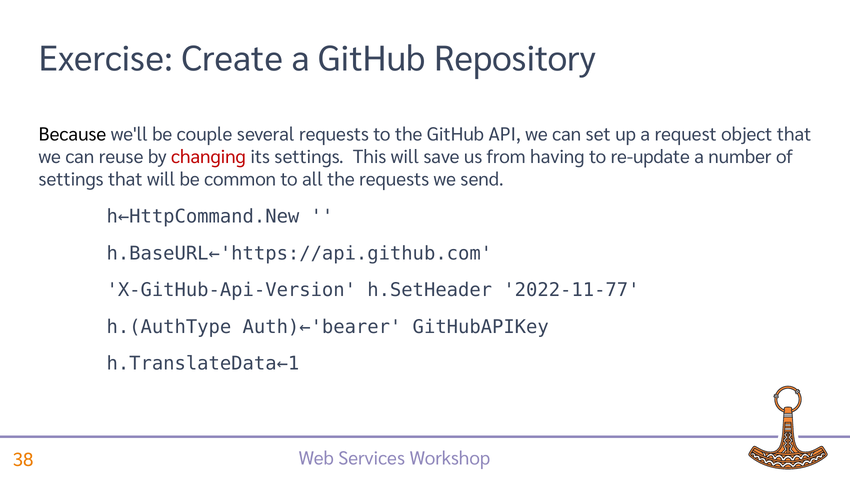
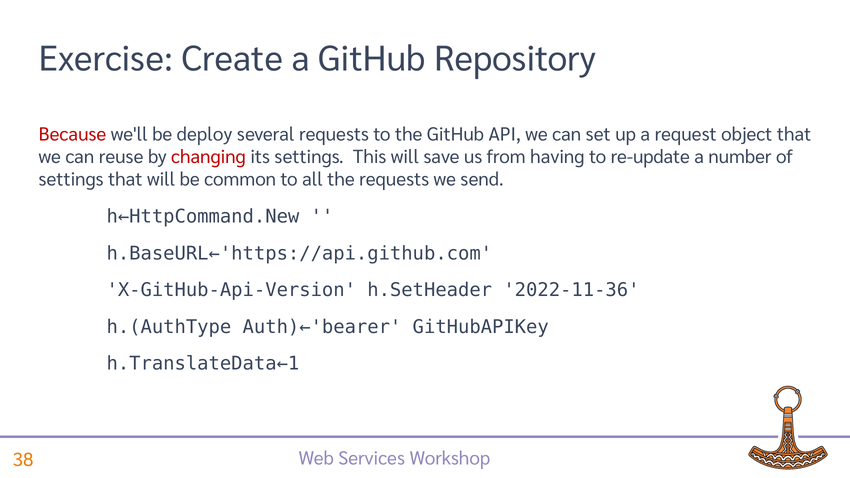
Because colour: black -> red (72, 134)
couple: couple -> deploy (205, 134)
2022-11-77: 2022-11-77 -> 2022-11-36 (571, 290)
